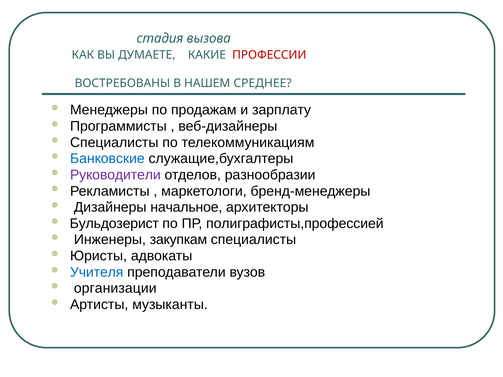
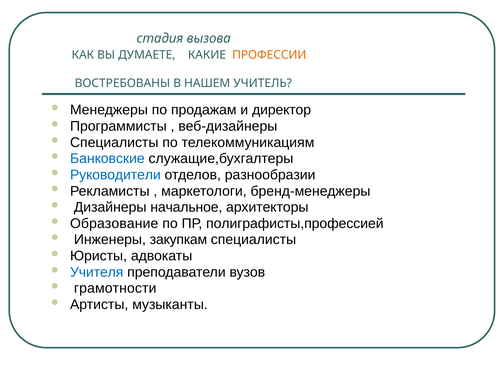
ПРОФЕССИИ colour: red -> orange (269, 55)
СРЕДНЕЕ: СРЕДНЕЕ -> УЧИТЕЛЬ (263, 83)
зарплату: зарплату -> директор (282, 110)
Руководители colour: purple -> blue (115, 175)
Бульдозерист: Бульдозерист -> Образование (114, 224)
организации: организации -> грамотности (115, 289)
